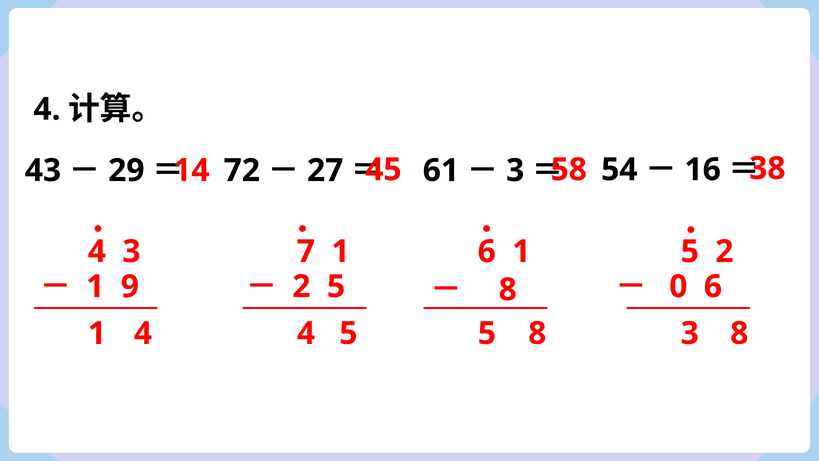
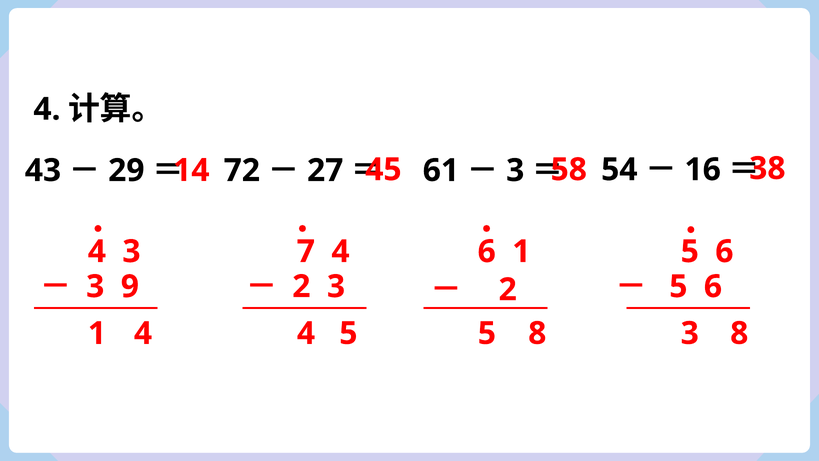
7 1: 1 -> 4 (340, 251)
2: 2 -> 6 (724, 251)
1: 1 -> 3 (95, 286)
2 5: 5 -> 3 (336, 286)
0: 0 -> 5 (678, 286)
8: 8 -> 2 (508, 289)
